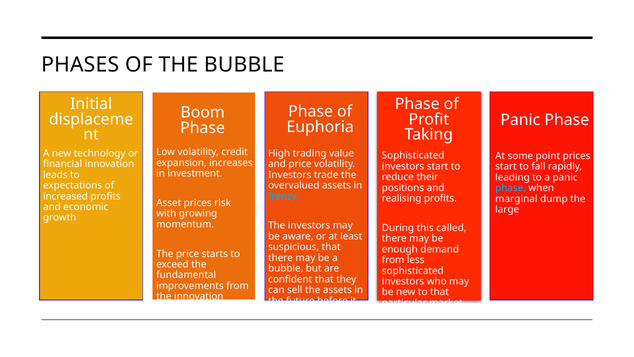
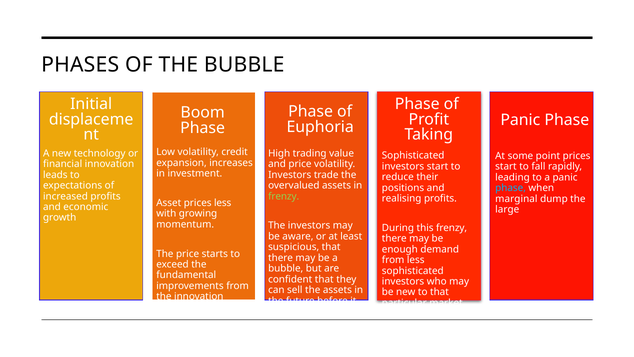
frenzy colour: light blue -> light green (284, 196)
prices risk: risk -> less (223, 203)
this called: called -> frenzy (452, 228)
